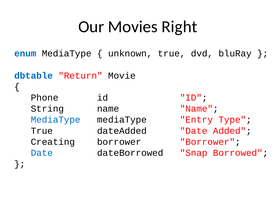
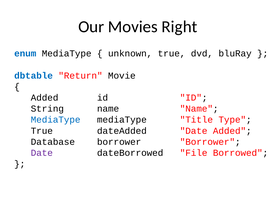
Phone: Phone -> Added (45, 98)
Entry: Entry -> Title (196, 120)
Creating: Creating -> Database (53, 142)
Date colour: blue -> purple (42, 153)
Snap: Snap -> File (194, 153)
